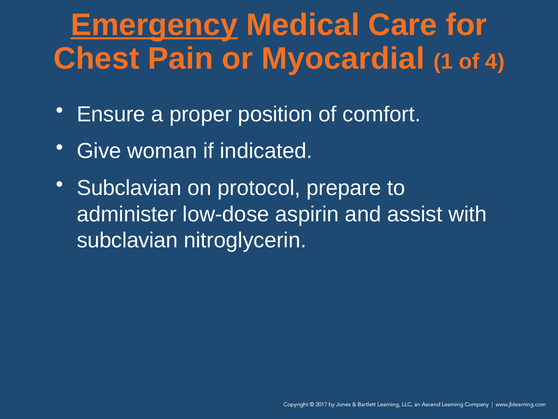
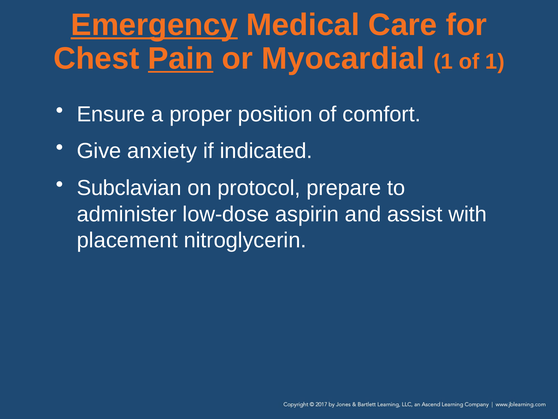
Pain underline: none -> present (181, 58)
of 4: 4 -> 1 (495, 61)
woman: woman -> anxiety (162, 151)
subclavian: subclavian -> placement (127, 240)
